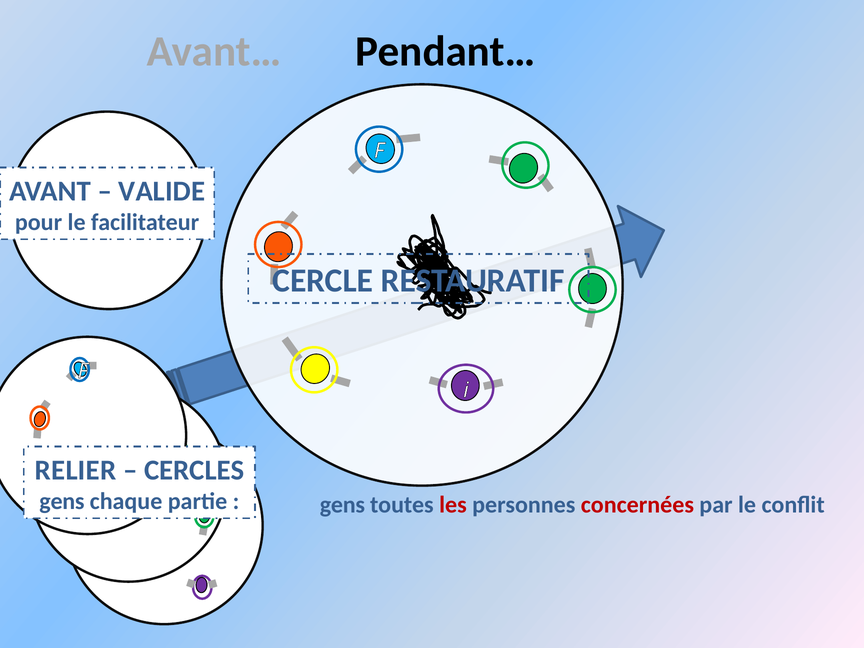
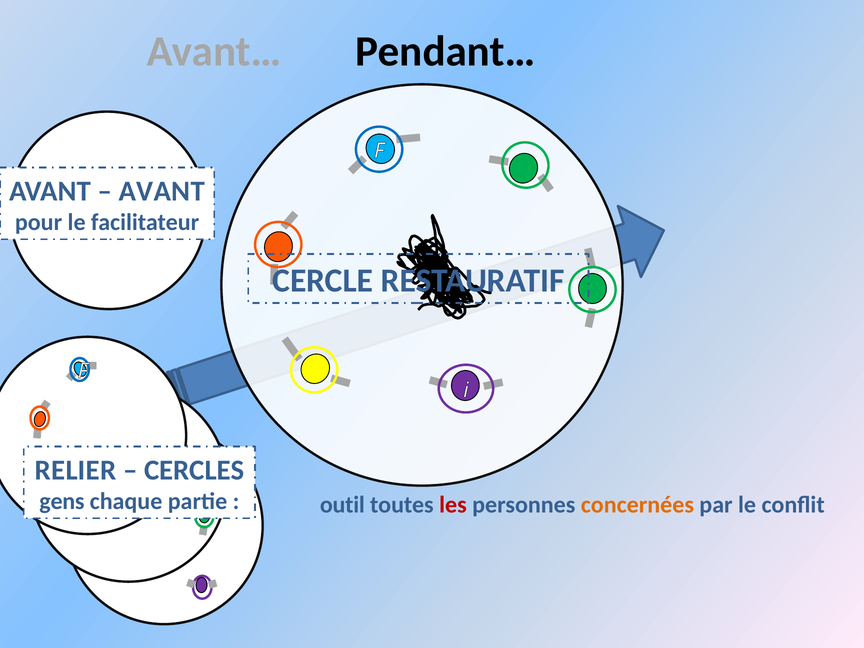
VALIDE: VALIDE -> AVANT (162, 191)
gens: gens -> outil (342, 505)
concernées colour: red -> orange (637, 505)
